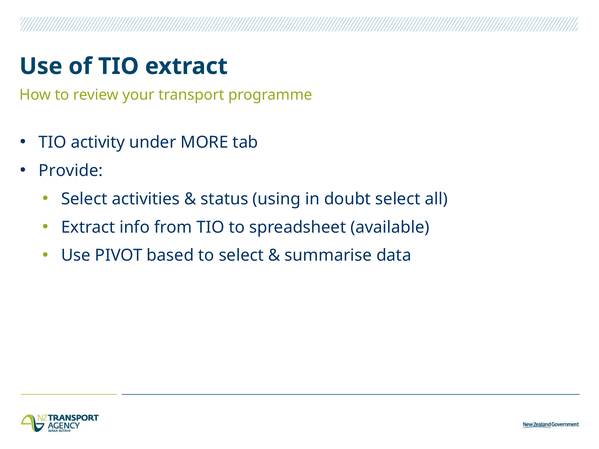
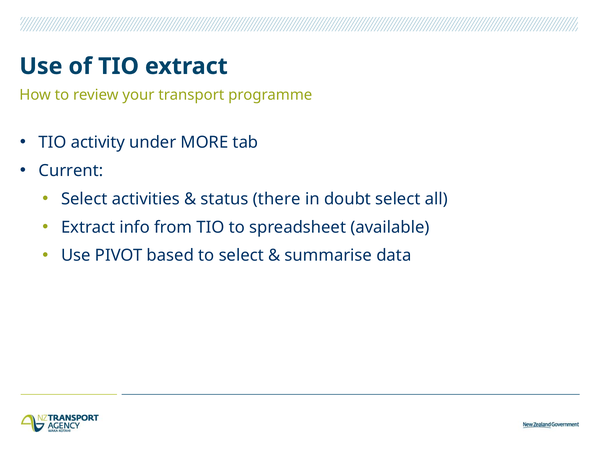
Provide: Provide -> Current (71, 171)
using: using -> there (277, 199)
